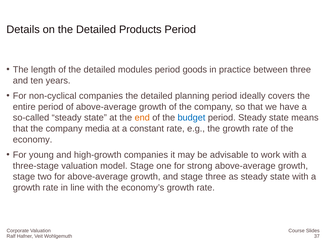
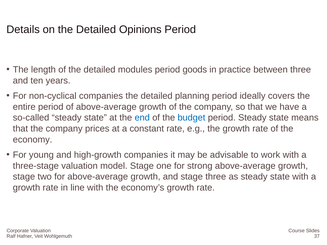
Products: Products -> Opinions (140, 30)
end colour: orange -> blue (142, 118)
media: media -> prices (97, 129)
